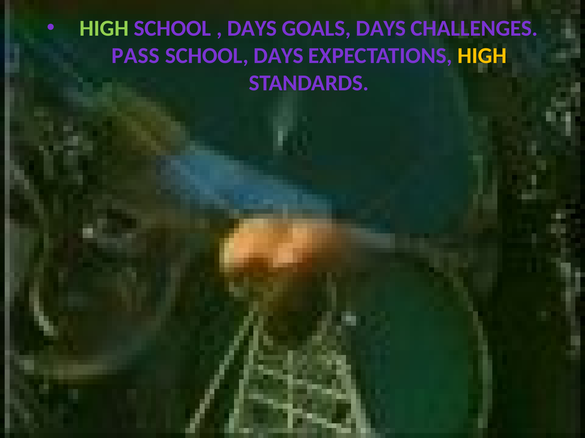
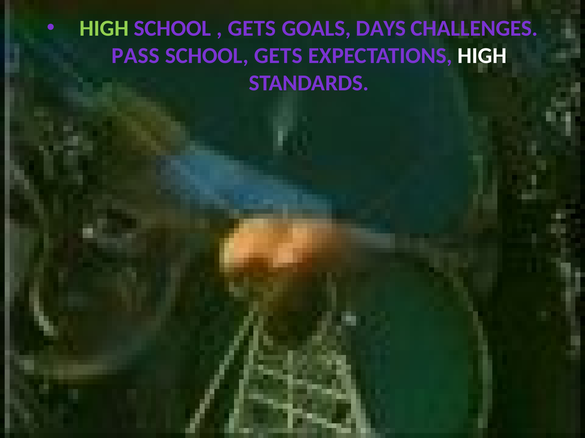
DAYS: DAYS -> GETS (252, 28)
SCHOOL DAYS: DAYS -> GETS (278, 56)
HIGH colour: yellow -> white (482, 56)
